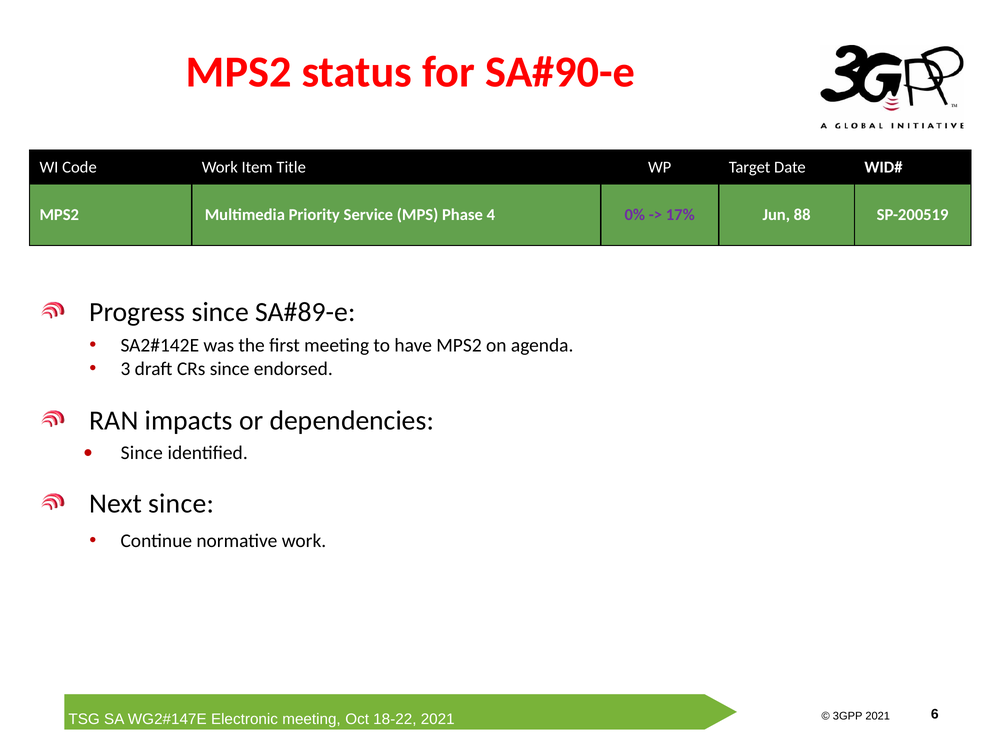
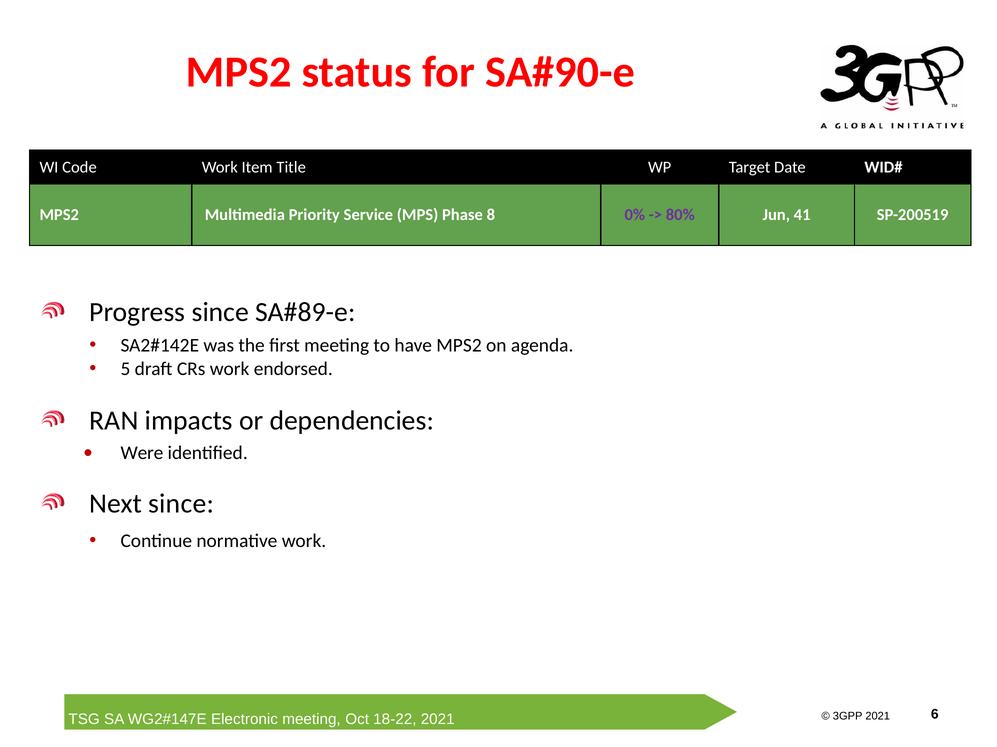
4: 4 -> 8 (491, 215)
17%: 17% -> 80% (680, 215)
88: 88 -> 41 (802, 215)
3: 3 -> 5 (125, 369)
CRs since: since -> work (230, 369)
Since: Since -> Were (142, 453)
